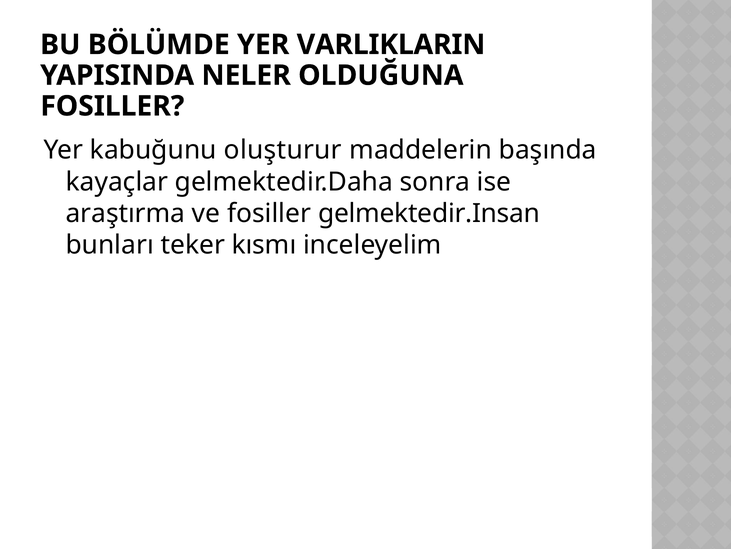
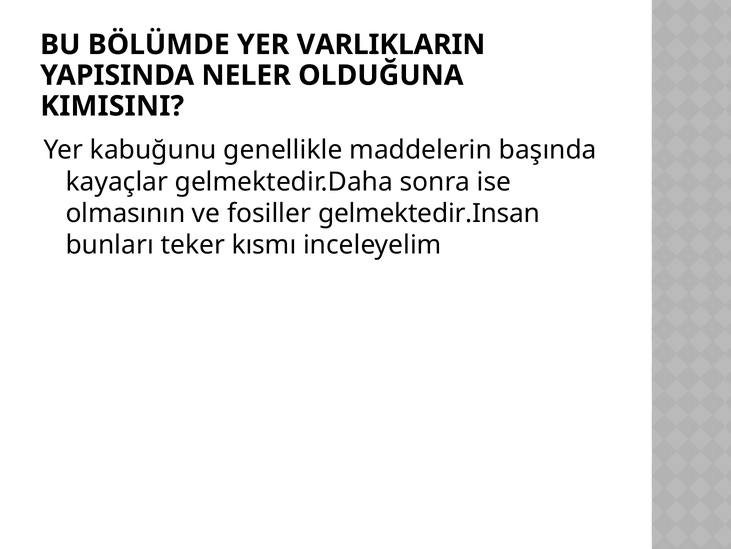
FOSILLER: FOSILLER -> KIMISINI (112, 106)
oluşturur: oluşturur -> genellikle (283, 150)
araştırma: araştırma -> olmasının (126, 213)
